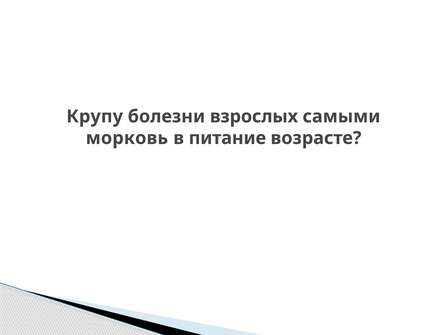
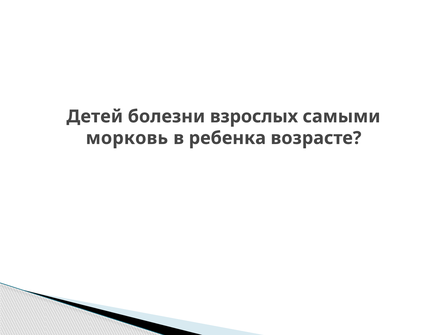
Крупу: Крупу -> Детей (95, 117)
питание: питание -> ребенка (227, 138)
